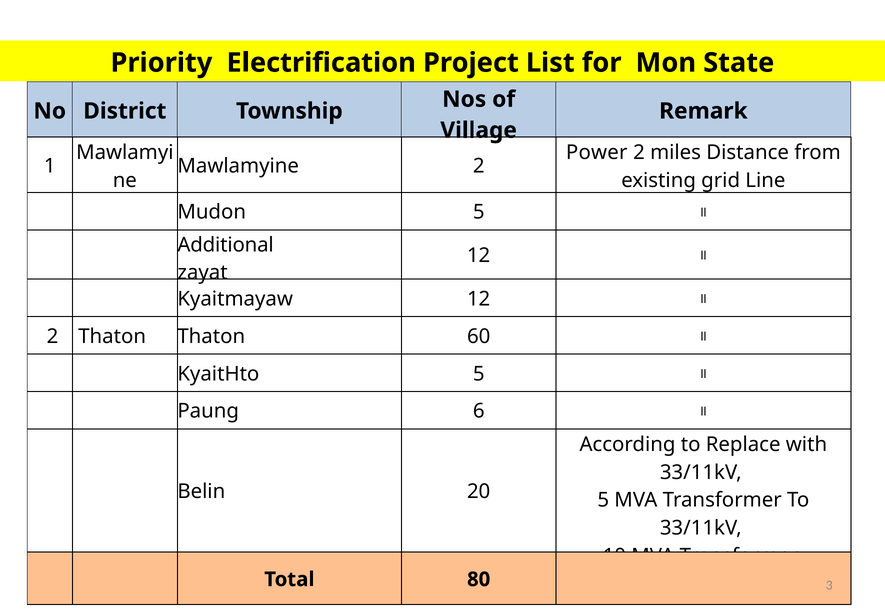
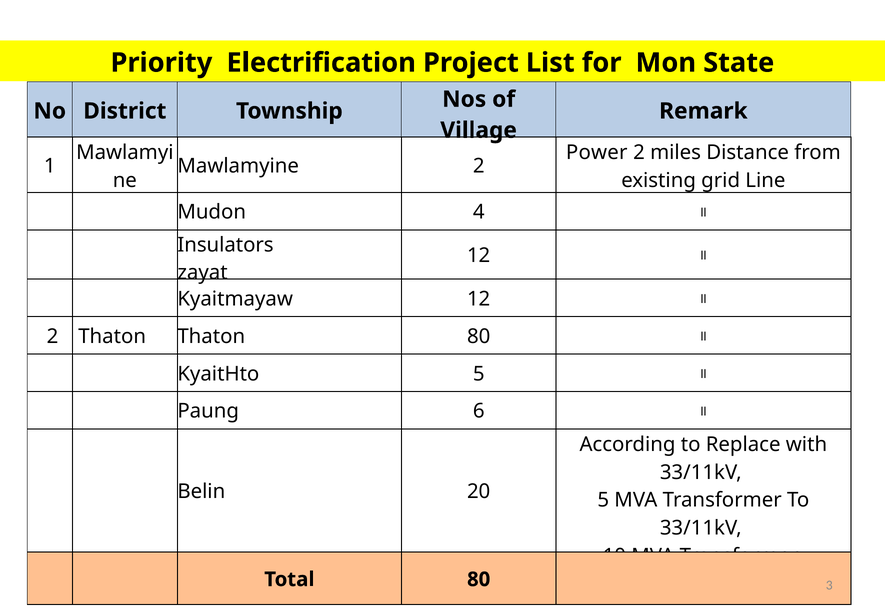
Mudon 5: 5 -> 4 (479, 212)
Additional: Additional -> Insulators (226, 245)
Thaton 60: 60 -> 80 (479, 336)
